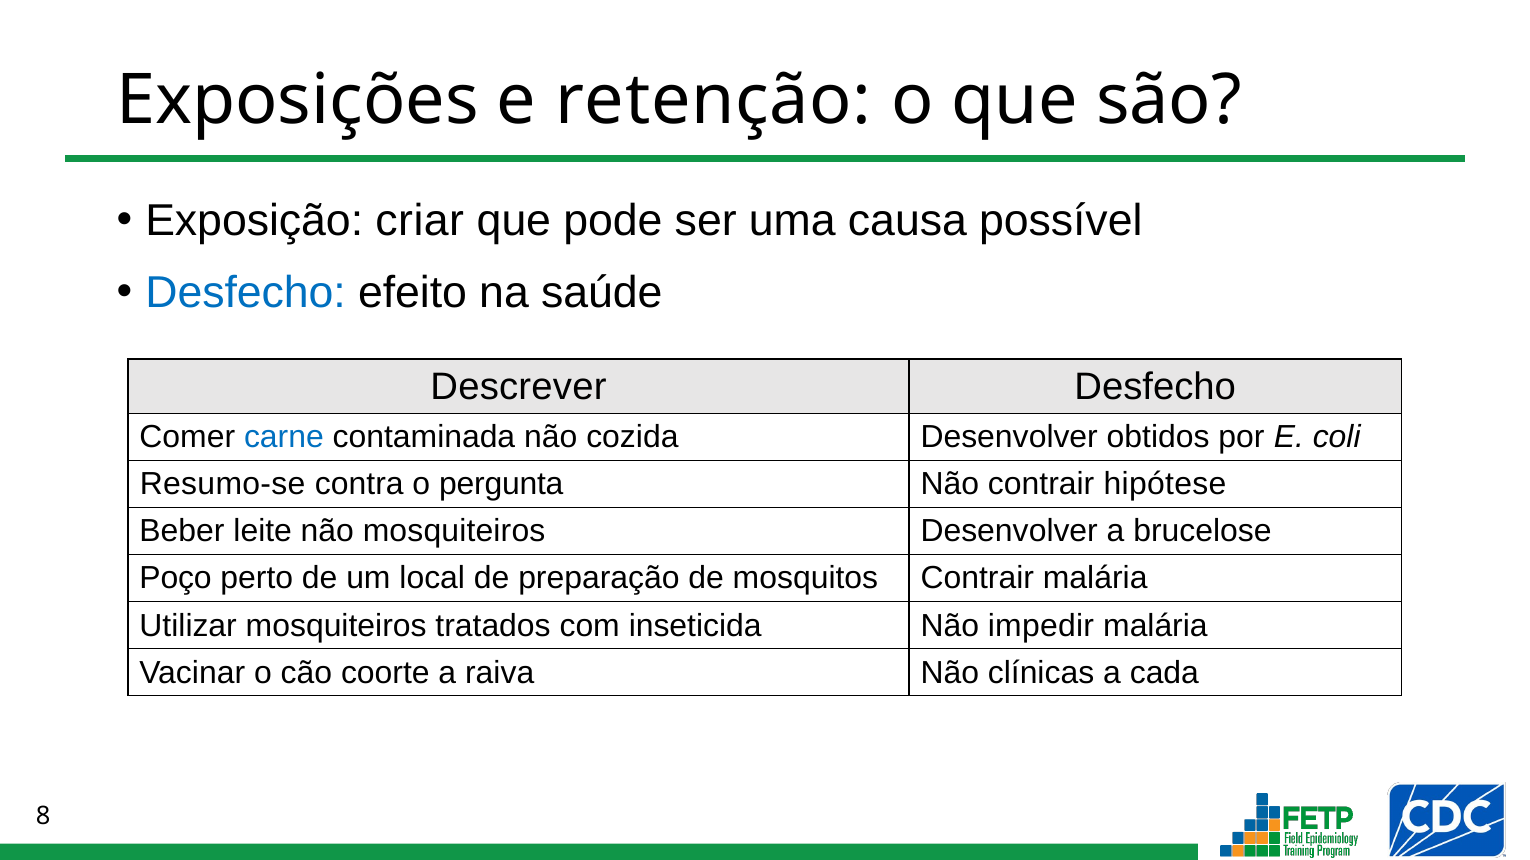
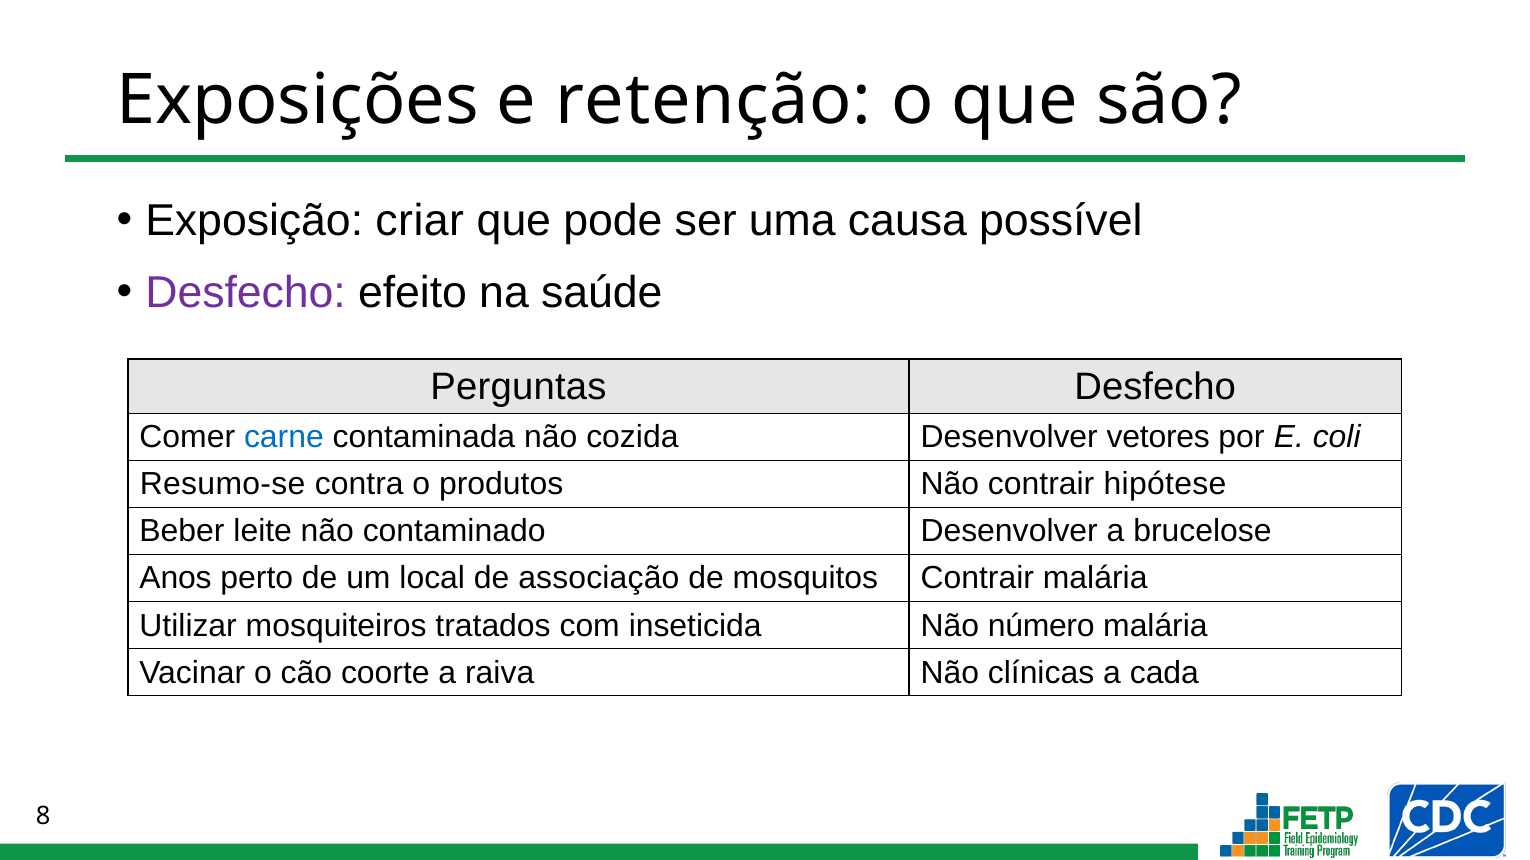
Desfecho colour: blue -> purple (246, 293)
Descrever: Descrever -> Perguntas (518, 387)
obtidos: obtidos -> vetores (1158, 438)
pergunta: pergunta -> produtos (501, 485)
não mosquiteiros: mosquiteiros -> contaminado (454, 532)
Poço: Poço -> Anos (176, 579)
preparação: preparação -> associação (599, 579)
impedir: impedir -> número (1041, 626)
